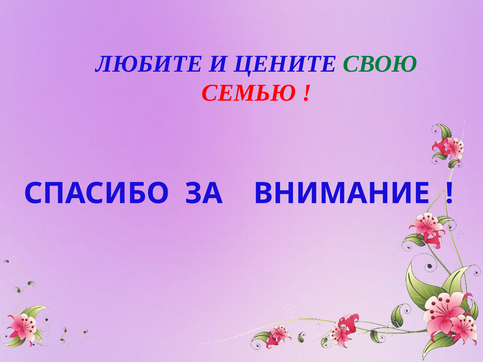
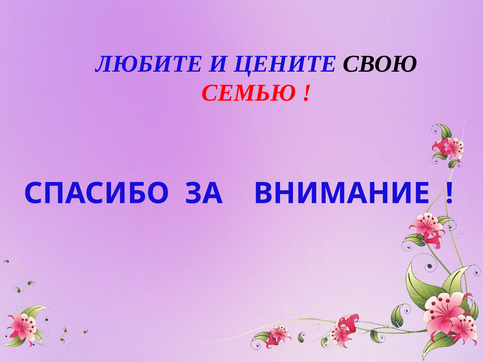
СВОЮ colour: green -> black (380, 64)
